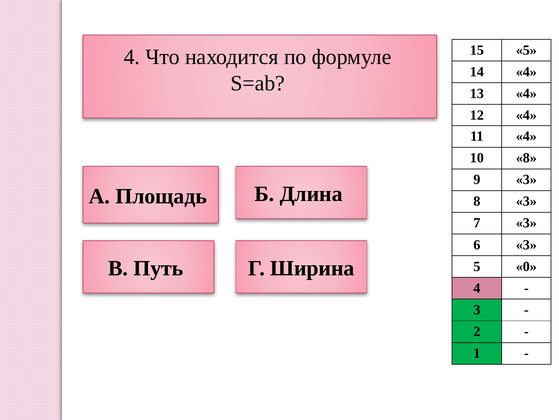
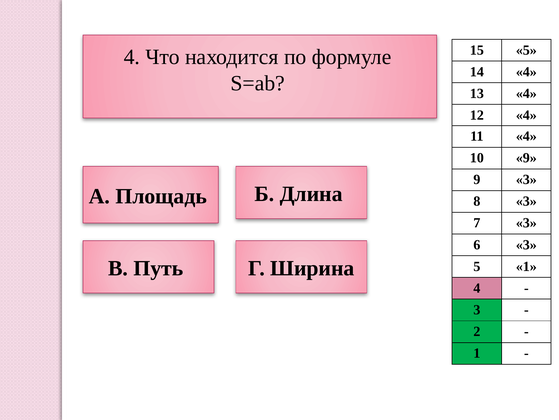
10 8: 8 -> 9 (526, 158)
5 0: 0 -> 1 (526, 266)
